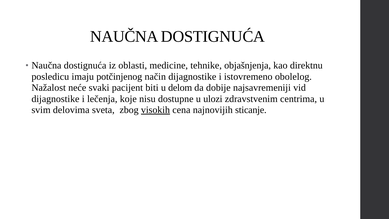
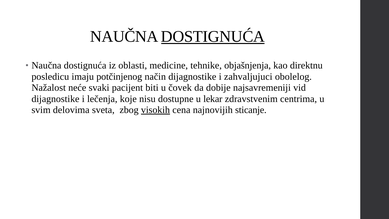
DOSTIGNUĆA underline: none -> present (213, 36)
istovremeno: istovremeno -> zahvaljujuci (248, 77)
delom: delom -> čovek (180, 88)
ulozi: ulozi -> lekar (213, 99)
